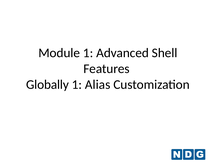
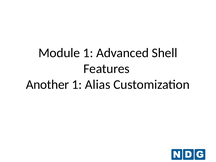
Globally: Globally -> Another (47, 85)
